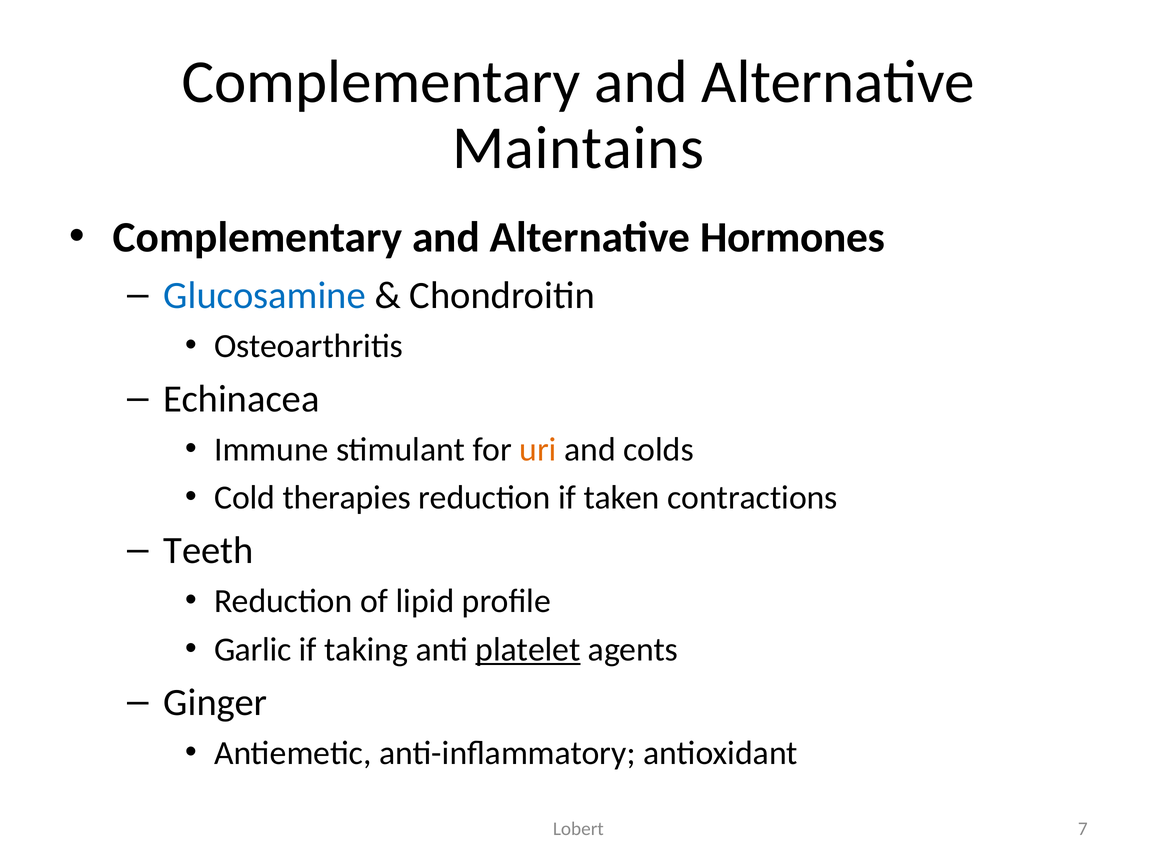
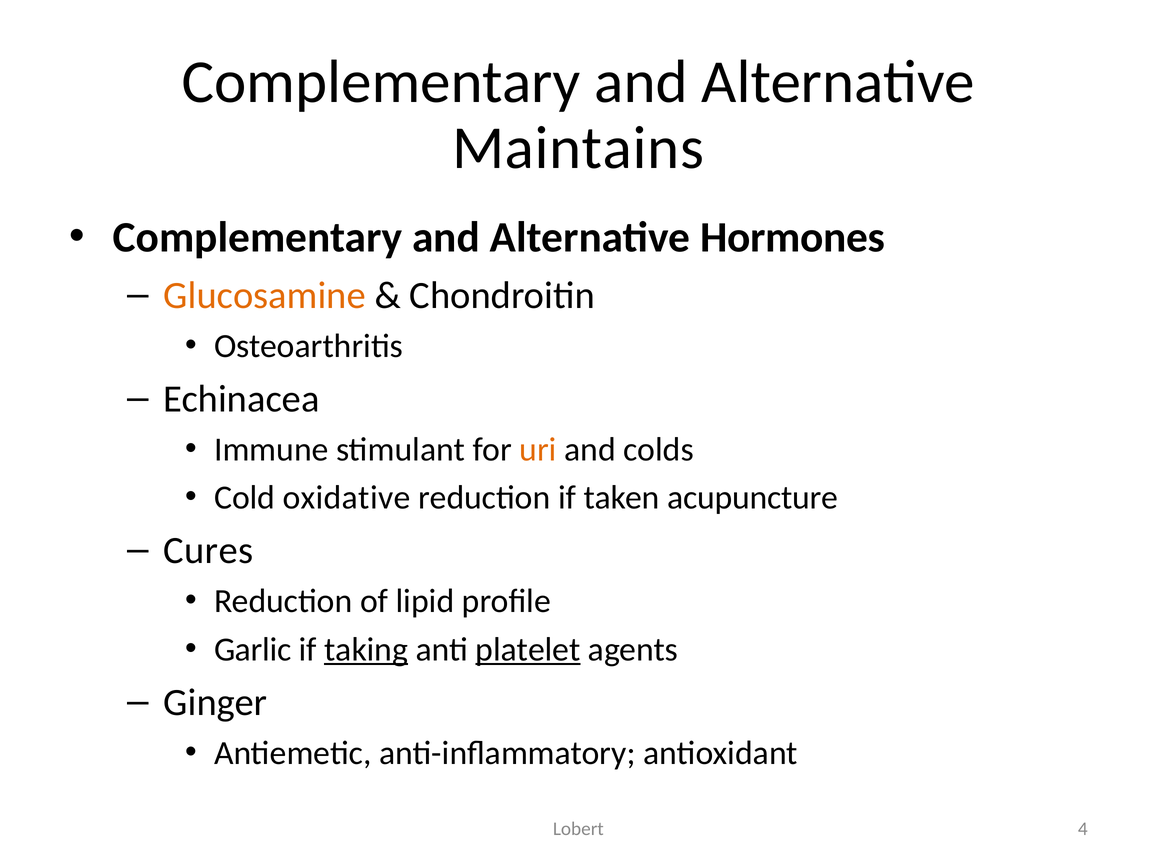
Glucosamine colour: blue -> orange (265, 295)
therapies: therapies -> oxidative (347, 498)
contractions: contractions -> acupuncture (753, 498)
Teeth: Teeth -> Cures (208, 550)
taking underline: none -> present (366, 649)
7: 7 -> 4 (1083, 829)
